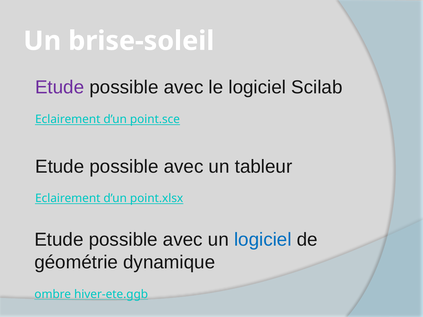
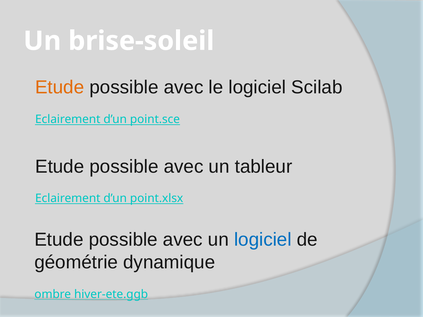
Etude colour: purple -> orange (60, 87)
